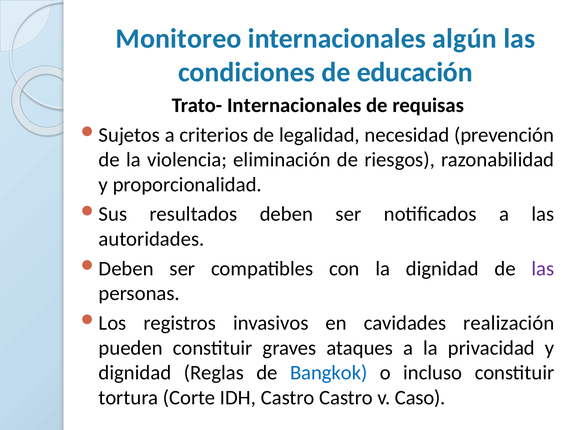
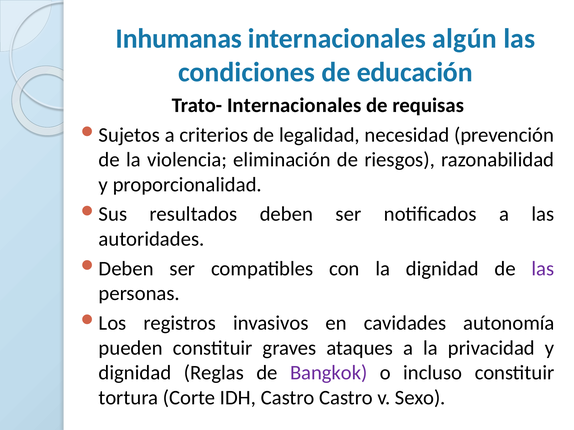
Monitoreo: Monitoreo -> Inhumanas (179, 39)
realización: realización -> autonomía (509, 323)
Bangkok colour: blue -> purple (329, 373)
Caso: Caso -> Sexo (420, 398)
